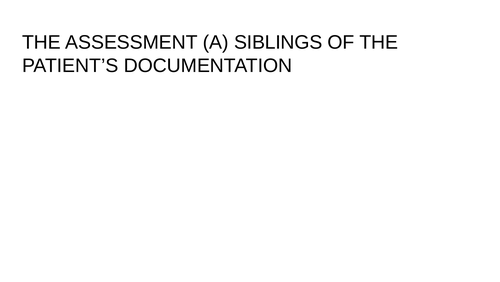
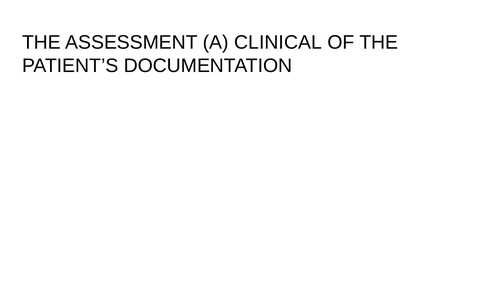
SIBLINGS: SIBLINGS -> CLINICAL (278, 42)
